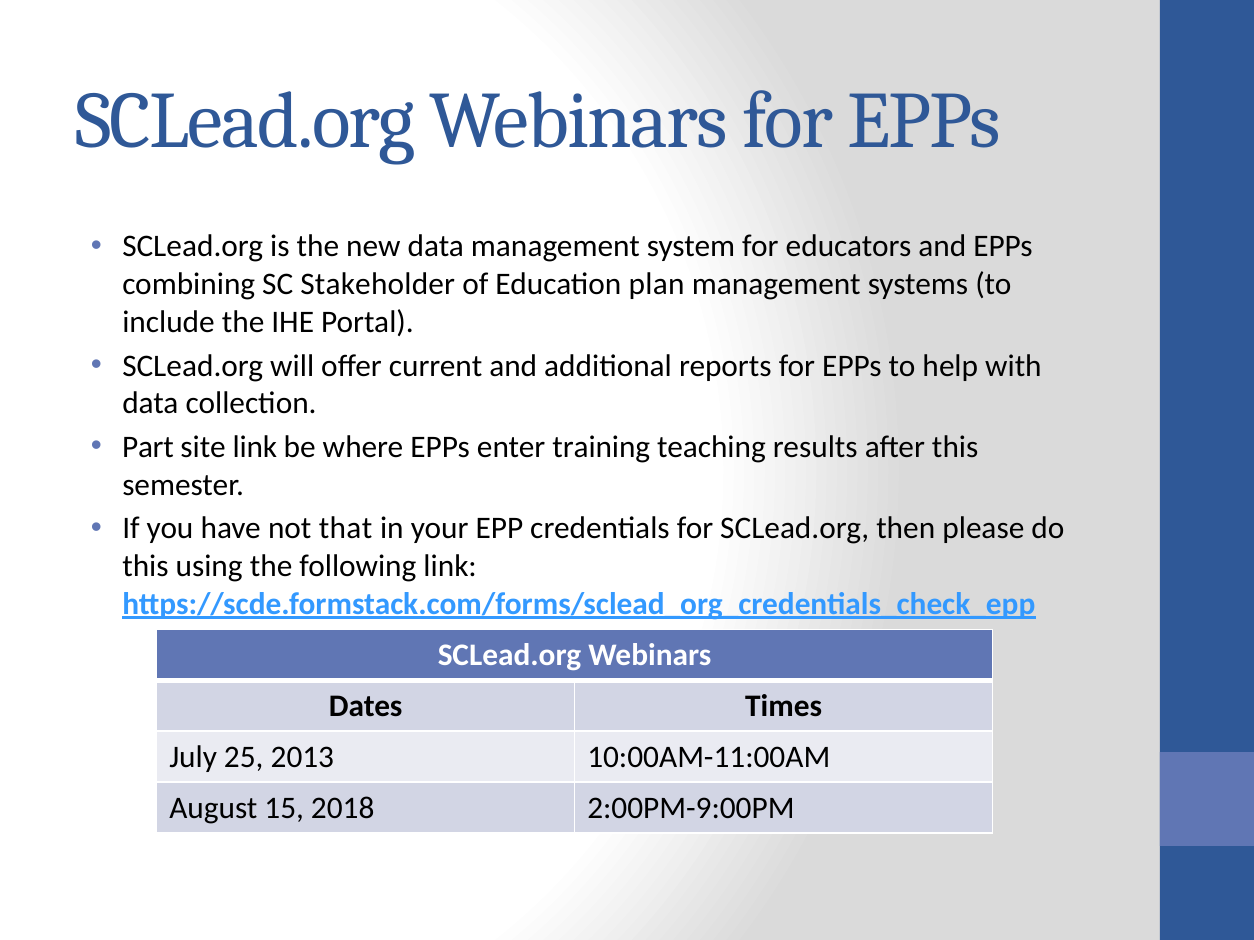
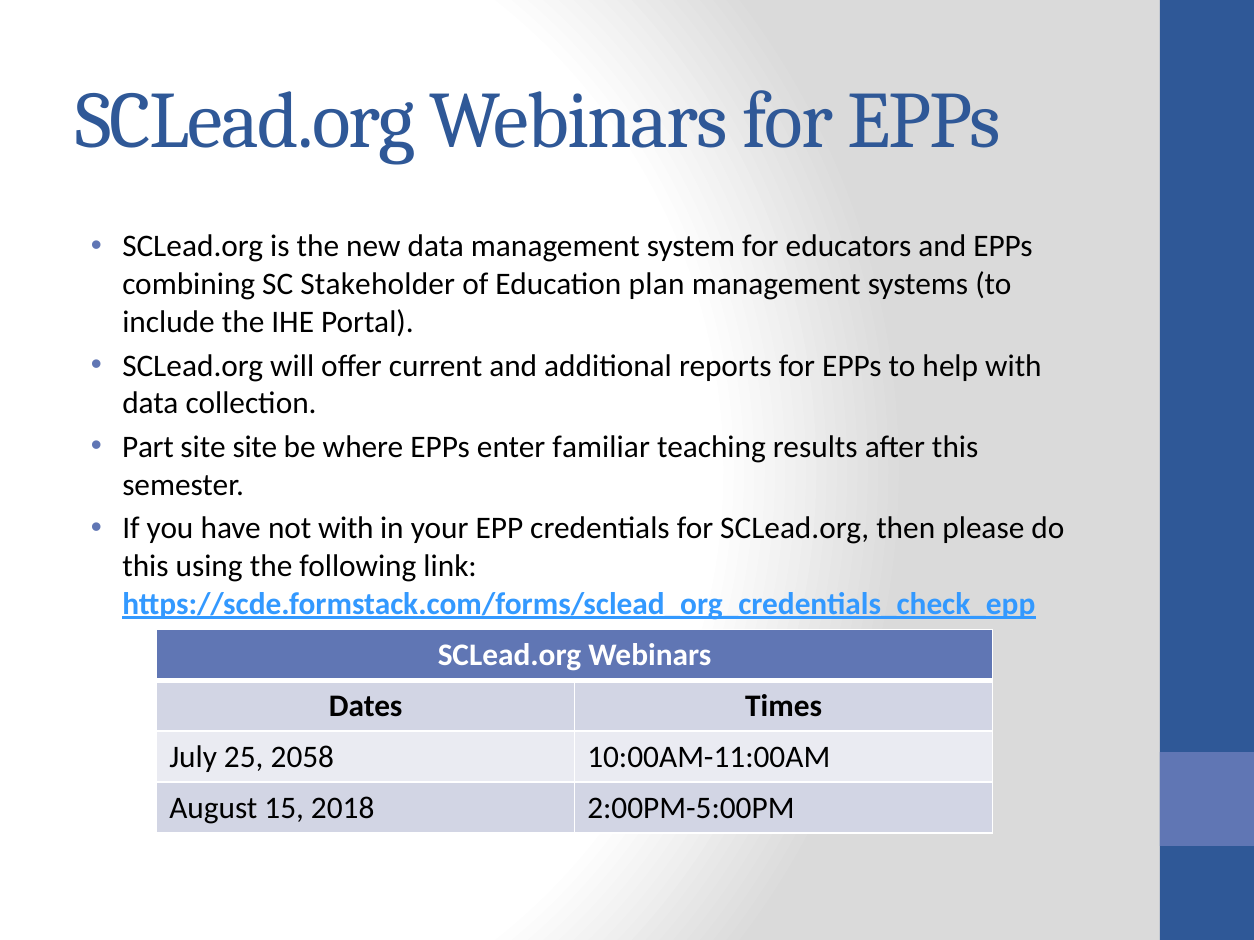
site link: link -> site (255, 447)
training: training -> familiar (601, 447)
not that: that -> with (346, 529)
2013: 2013 -> 2058 (302, 757)
2:00PM-9:00PM: 2:00PM-9:00PM -> 2:00PM-5:00PM (691, 808)
